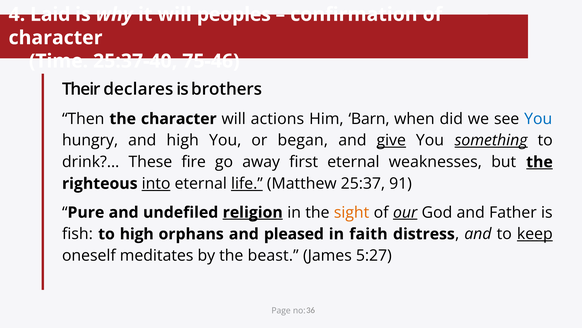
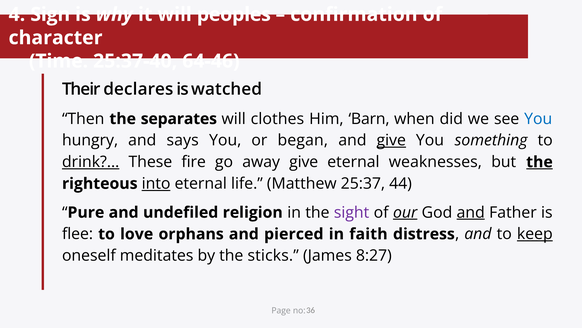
Laid: Laid -> Sign (50, 14)
75-46: 75-46 -> 64-46 (211, 61)
brothers: brothers -> watched (227, 89)
the character: character -> separates (179, 119)
actions: actions -> clothes (277, 119)
and high: high -> says (183, 141)
something underline: present -> none (491, 141)
drink underline: none -> present (91, 162)
away first: first -> give (304, 162)
life underline: present -> none (247, 184)
91: 91 -> 44 (401, 184)
religion underline: present -> none (253, 213)
sight colour: orange -> purple (352, 213)
and underline: none -> present (471, 213)
fish: fish -> flee (77, 234)
to high: high -> love (137, 234)
pleased: pleased -> pierced (294, 234)
beast: beast -> sticks (273, 256)
5:27: 5:27 -> 8:27 (374, 256)
